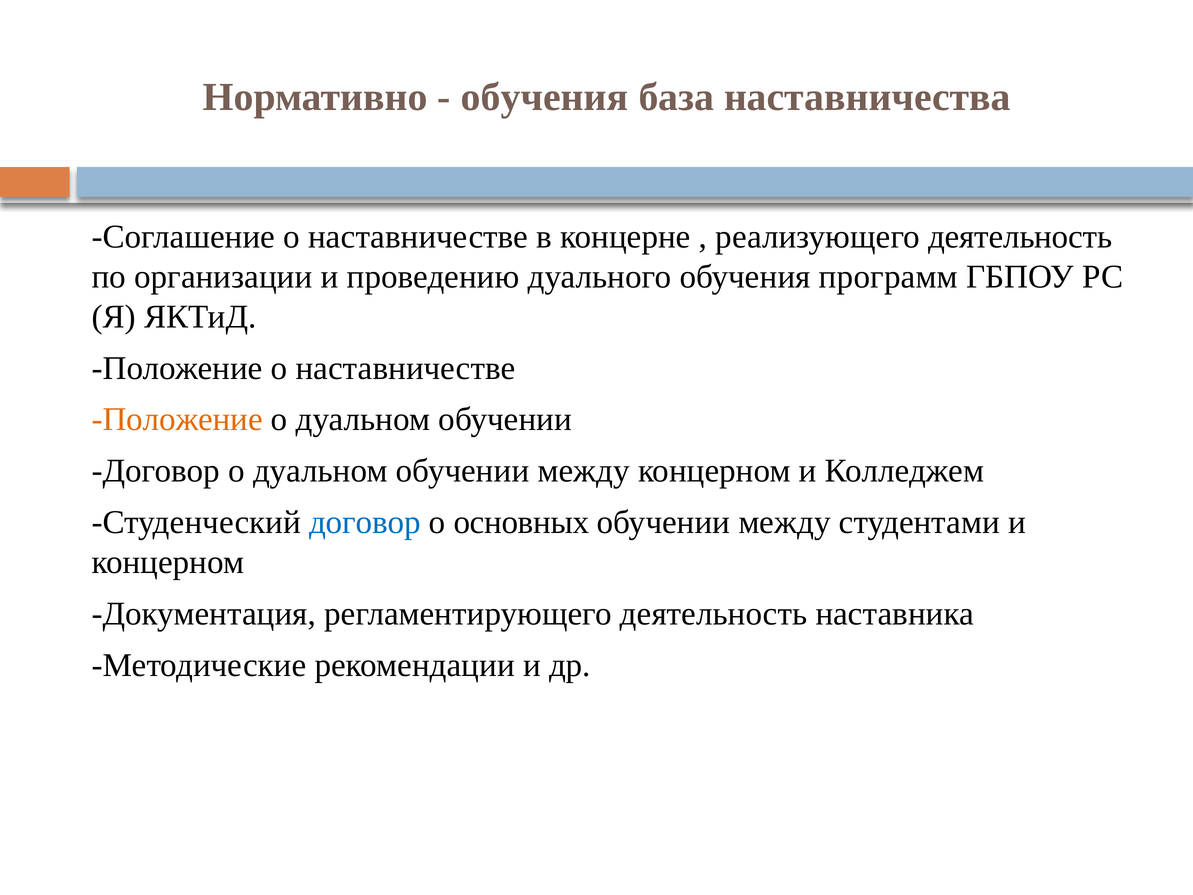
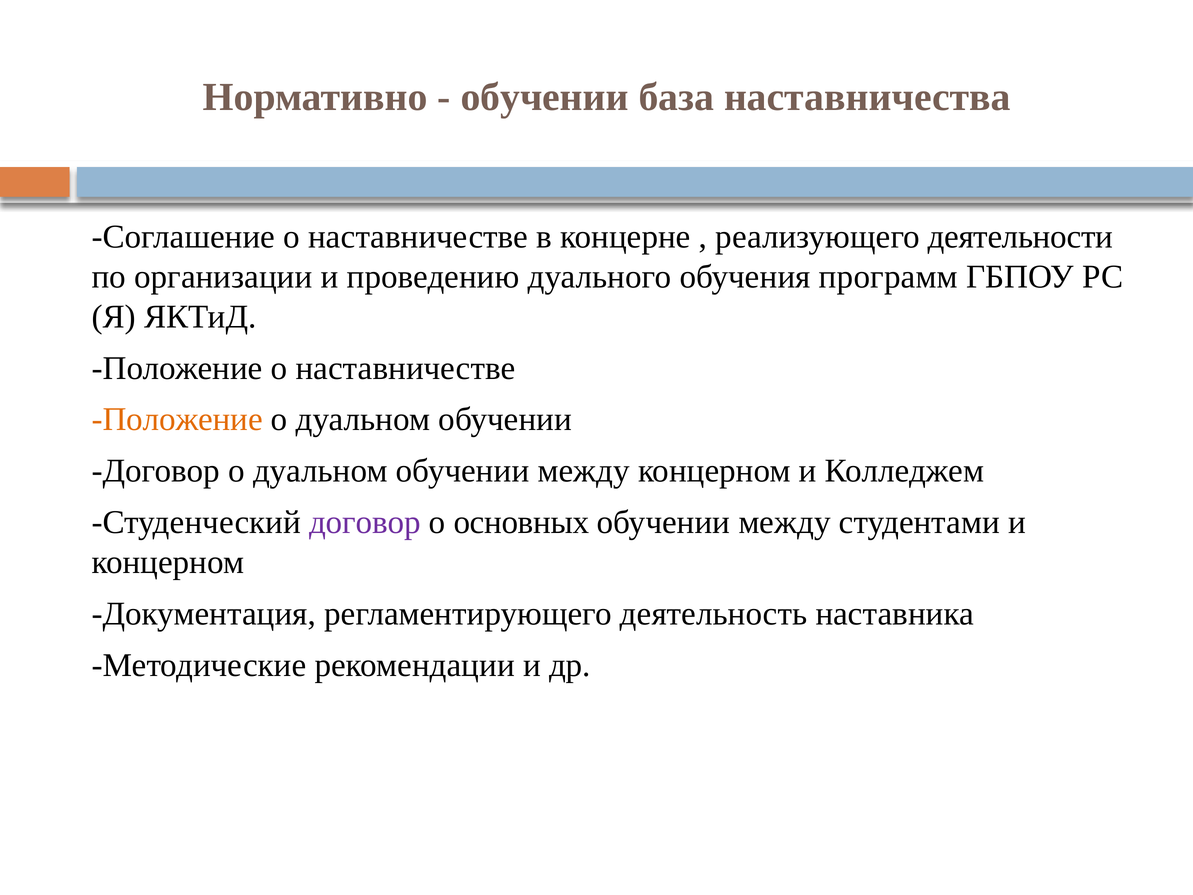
обучения: обучения -> обучении (545, 97)
реализующего деятельность: деятельность -> деятельности (1020, 237)
договор colour: blue -> purple (365, 522)
